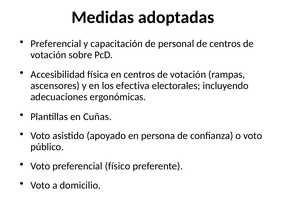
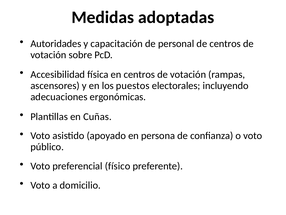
Preferencial: Preferencial -> Autoridades (56, 44)
efectiva: efectiva -> puestos (133, 86)
